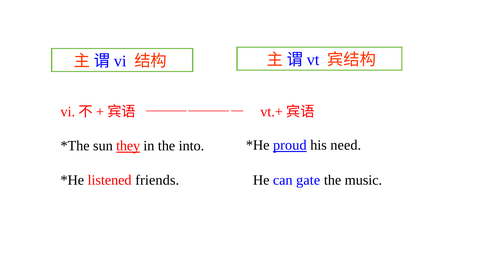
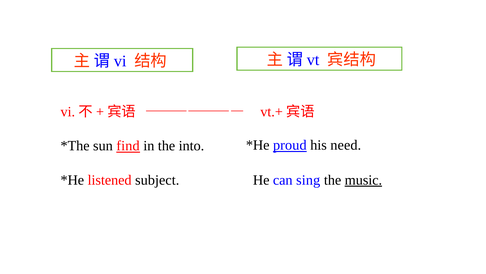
they: they -> find (128, 146)
friends: friends -> subject (157, 180)
gate: gate -> sing (308, 180)
music underline: none -> present (363, 180)
